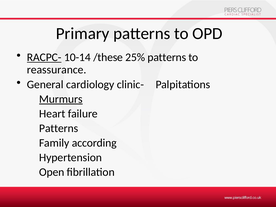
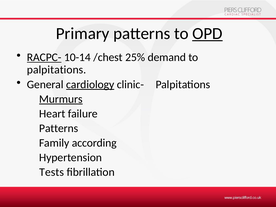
OPD underline: none -> present (207, 34)
/these: /these -> /chest (108, 57)
25% patterns: patterns -> demand (167, 57)
reassurance: reassurance -> palpitations (57, 70)
cardiology underline: none -> present (90, 84)
Open: Open -> Tests (52, 172)
